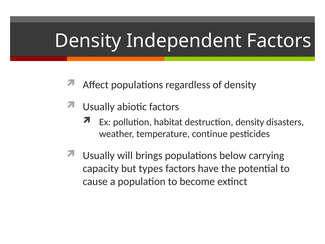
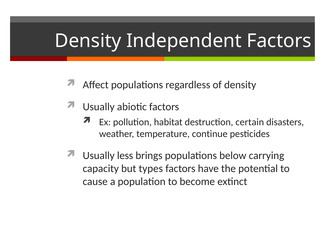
destruction density: density -> certain (250, 122)
will: will -> less (125, 155)
